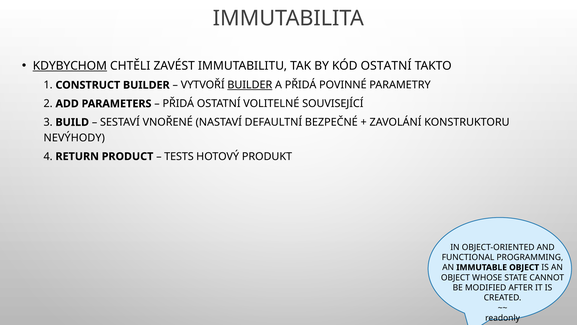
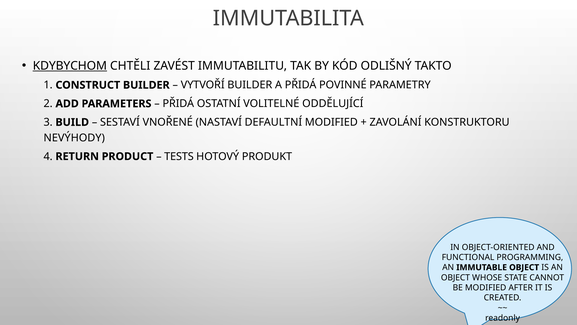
KÓD OSTATNÍ: OSTATNÍ -> ODLIŠNÝ (386, 66)
BUILDER underline: present -> none (250, 85)
SOUVISEJÍCÍ: SOUVISEJÍCÍ -> ODDĚLUJÍCÍ (333, 104)
DEFAULTNÍ BEZPEČNÉ: BEZPEČNÉ -> MODIFIED (331, 122)
